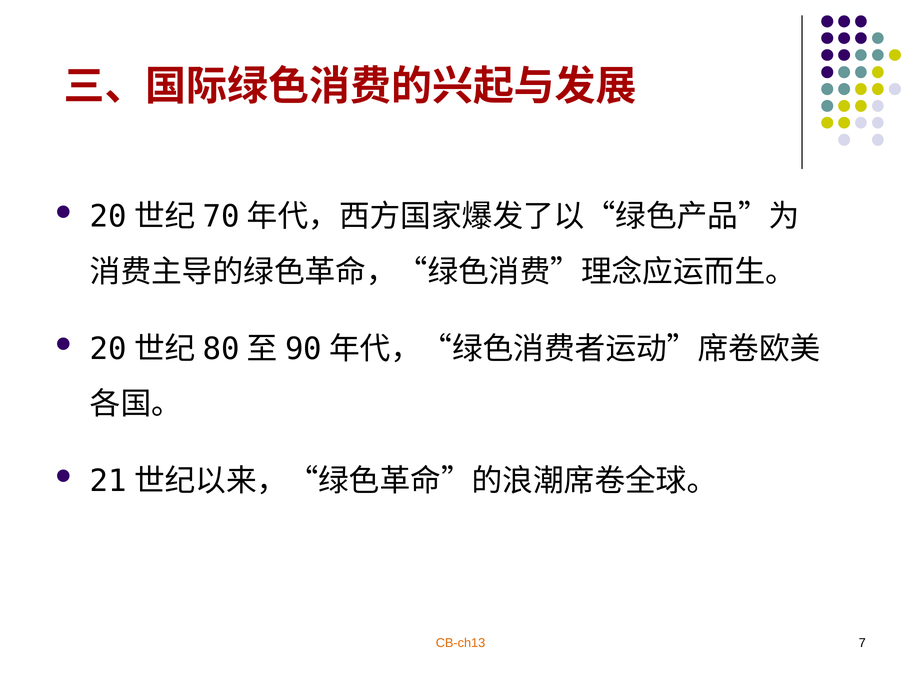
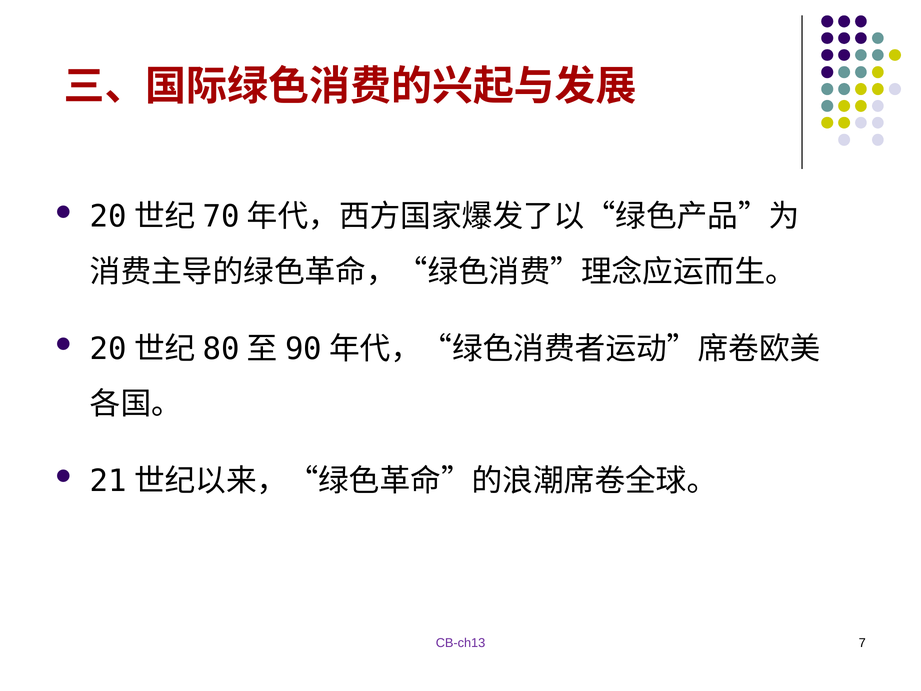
CB-ch13 colour: orange -> purple (461, 643)
